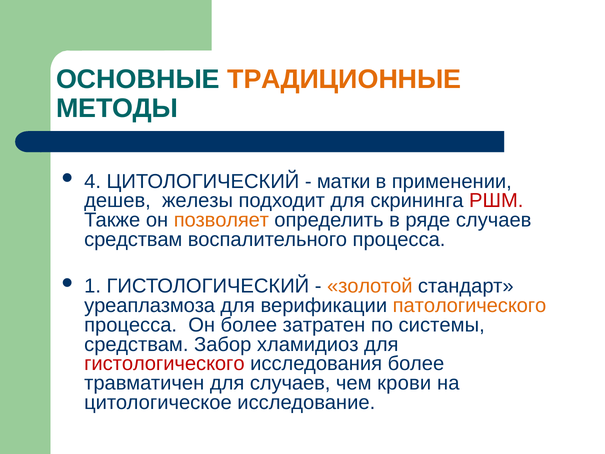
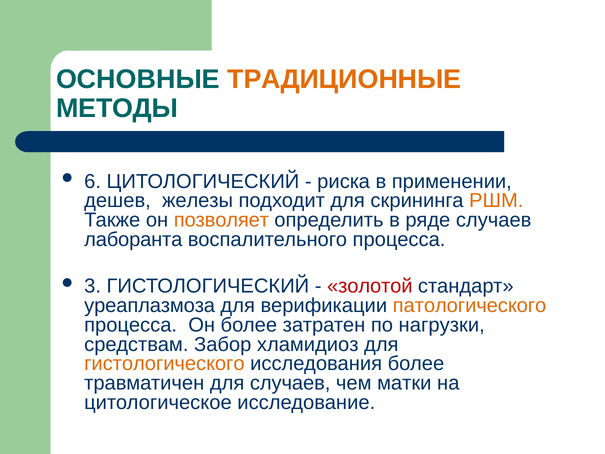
4: 4 -> 6 (93, 181)
матки: матки -> риска (344, 181)
РШМ colour: red -> orange (496, 201)
средствам: средствам -> лаборанта (133, 239)
1: 1 -> 3 (93, 286)
золотой colour: orange -> red (370, 286)
системы: системы -> нагрузки (442, 325)
гистологического colour: red -> orange (164, 364)
крови: крови -> матки (404, 383)
